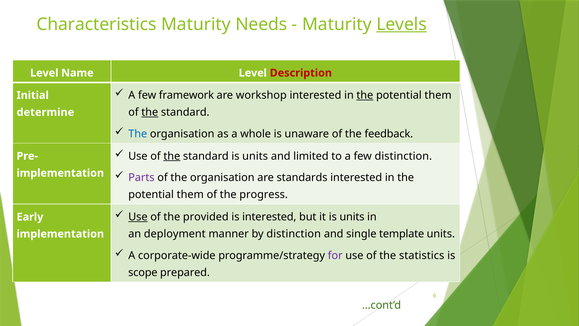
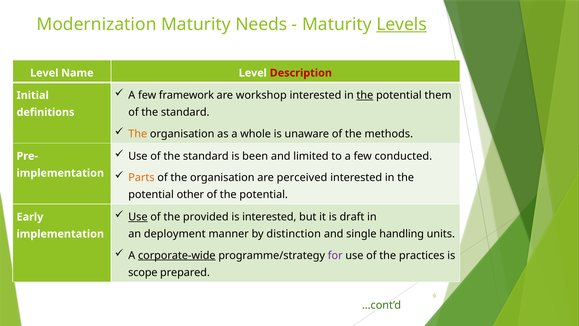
Characteristics: Characteristics -> Modernization (97, 24)
the underline: present -> none (150, 112)
determine: determine -> definitions (45, 112)
The colour: blue -> orange (138, 134)
feedback: feedback -> methods (389, 134)
the underline: present -> none (172, 156)
standard is units: units -> been (255, 156)
few distinction: distinction -> conducted (403, 156)
Parts colour: purple -> orange (141, 177)
standards: standards -> perceived (302, 177)
them: them -> other (190, 194)
of the progress: progress -> potential (264, 194)
it is units: units -> draft (352, 217)
template: template -> handling (402, 234)
corporate-wide underline: none -> present (177, 255)
statistics: statistics -> practices (422, 255)
